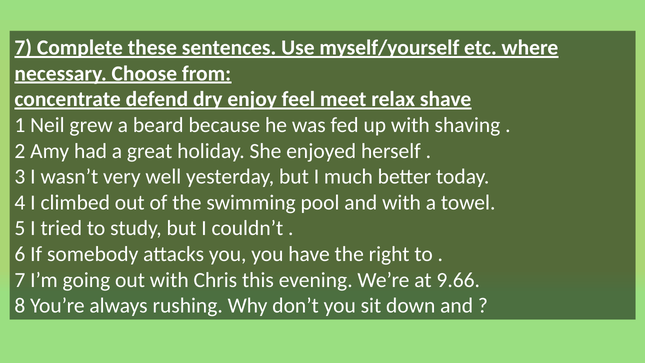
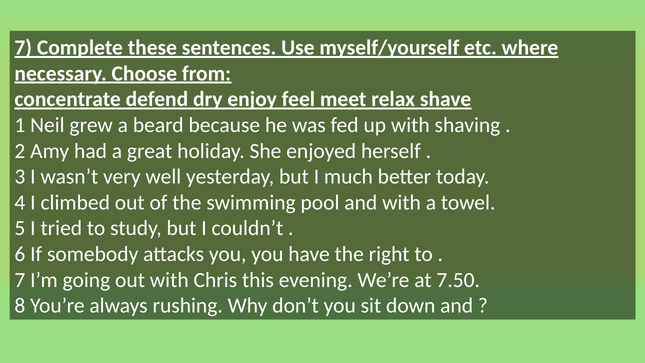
9.66: 9.66 -> 7.50 (458, 280)
